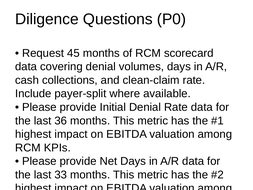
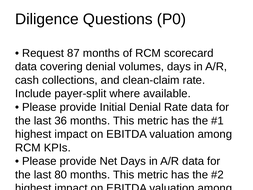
45: 45 -> 87 (73, 53)
33: 33 -> 80 (61, 175)
